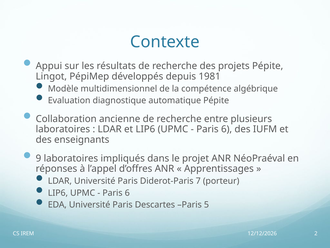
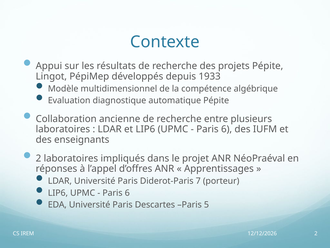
1981: 1981 -> 1933 (210, 76)
9: 9 -> 2 (38, 158)
